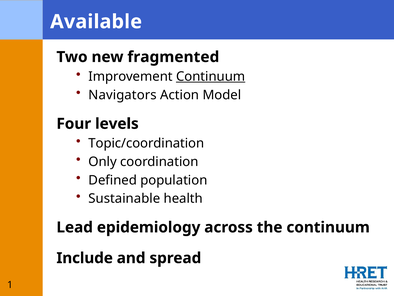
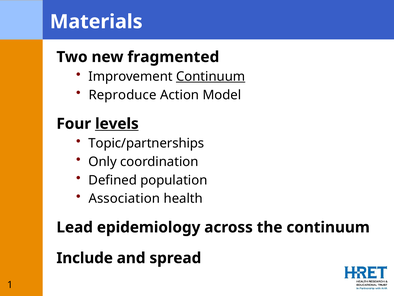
Available: Available -> Materials (96, 22)
Navigators: Navigators -> Reproduce (123, 95)
levels underline: none -> present (117, 124)
Topic/coordination: Topic/coordination -> Topic/partnerships (146, 143)
Sustainable: Sustainable -> Association (124, 198)
